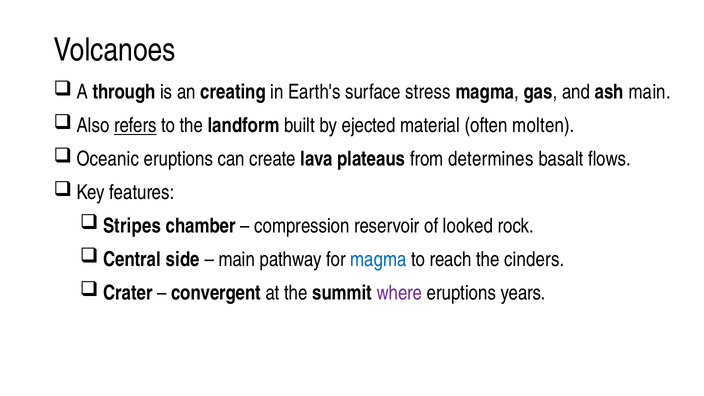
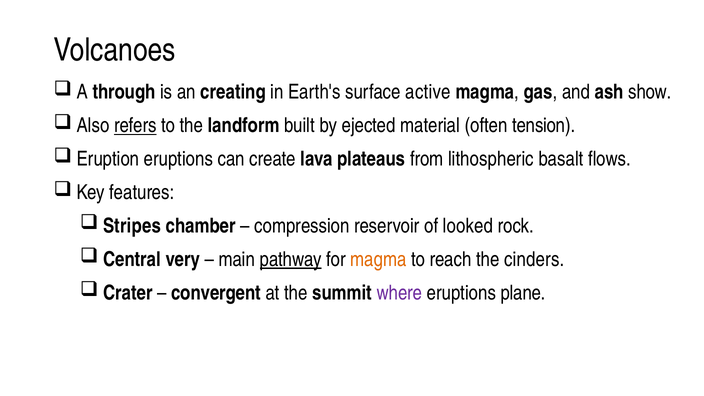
stress: stress -> active (428, 92)
ash main: main -> show (650, 92)
molten: molten -> tension (544, 126)
Oceanic: Oceanic -> Eruption (108, 159)
determines: determines -> lithospheric (491, 159)
side: side -> very (183, 260)
pathway underline: none -> present (291, 260)
magma colour: blue -> orange (378, 260)
years: years -> plane (523, 293)
